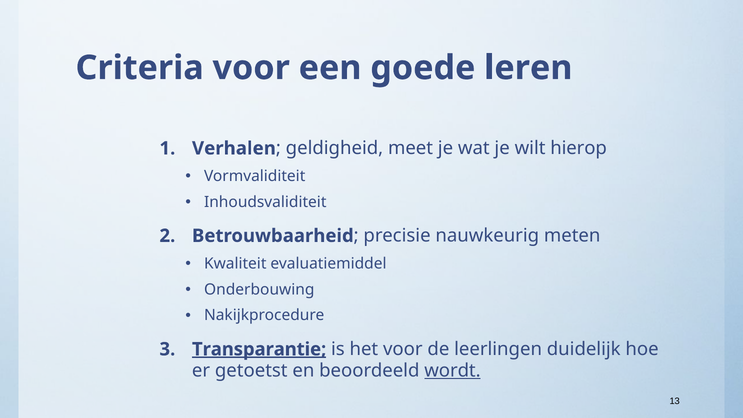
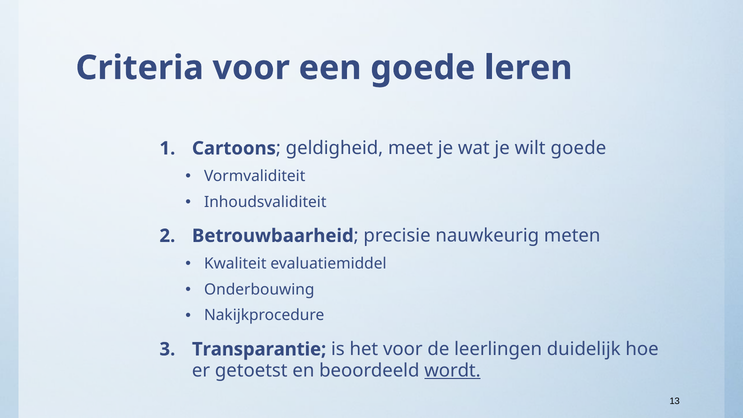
Verhalen: Verhalen -> Cartoons (234, 148)
wilt hierop: hierop -> goede (578, 148)
Transparantie underline: present -> none (259, 349)
